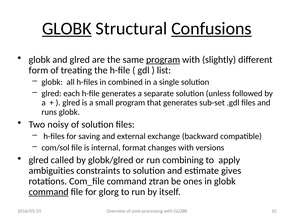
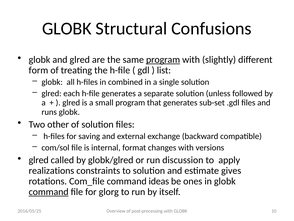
GLOBK underline: present -> none (67, 28)
Confusions underline: present -> none (211, 28)
noisy: noisy -> other (58, 124)
combining: combining -> discussion (183, 160)
ambiguities: ambiguities -> realizations (51, 170)
ztran: ztran -> ideas (159, 181)
